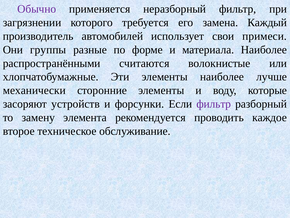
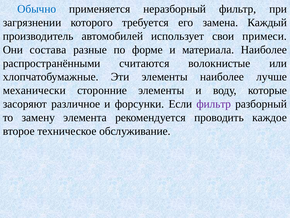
Обычно colour: purple -> blue (37, 9)
группы: группы -> состава (48, 50)
устройств: устройств -> различное (76, 104)
